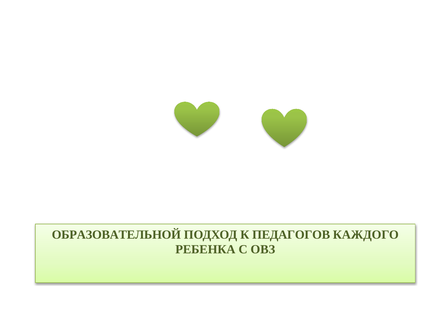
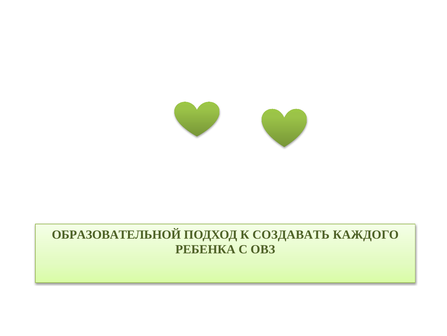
ПЕДАГОГОВ: ПЕДАГОГОВ -> СОЗДАВАТЬ (291, 234)
